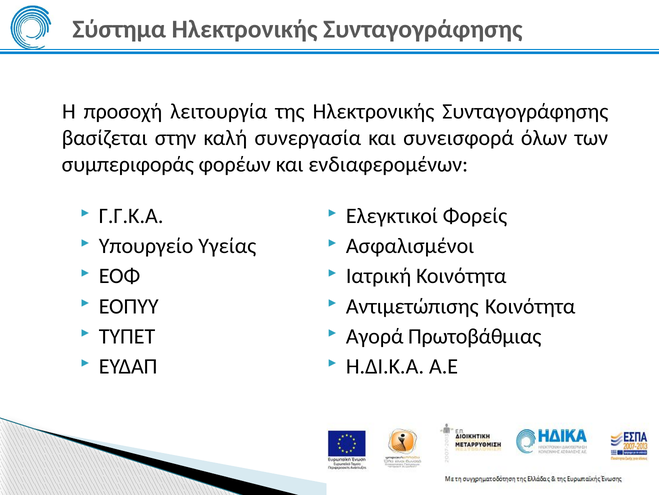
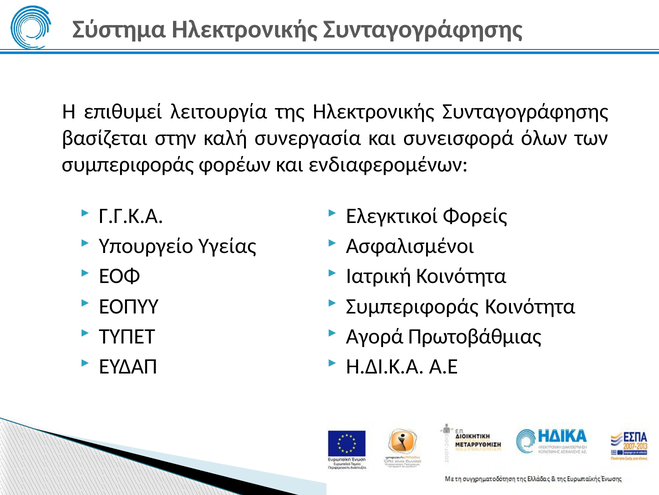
προσοχή: προσοχή -> επιθυμεί (123, 111)
Αντιμετώπισης: Αντιμετώπισης -> Συμπεριφοράς (412, 306)
